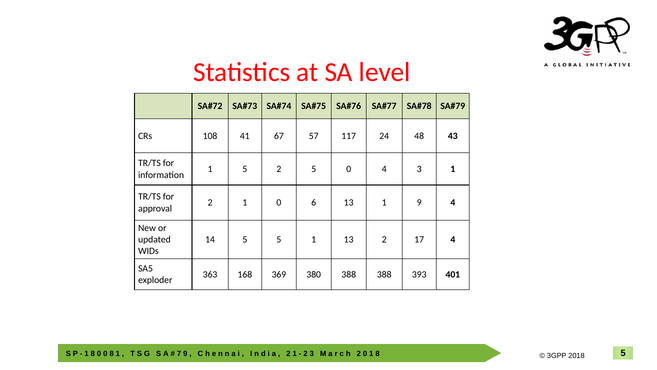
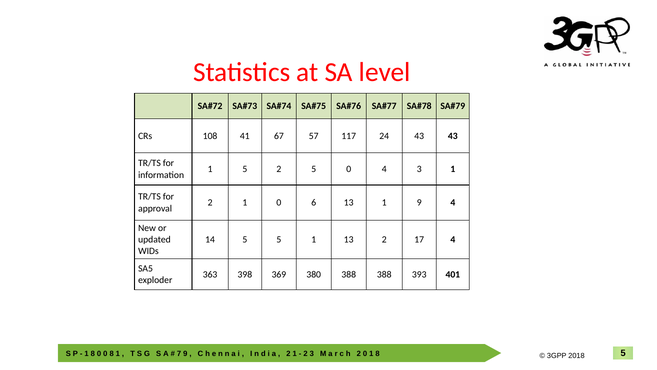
24 48: 48 -> 43 (419, 136)
168: 168 -> 398 (245, 274)
